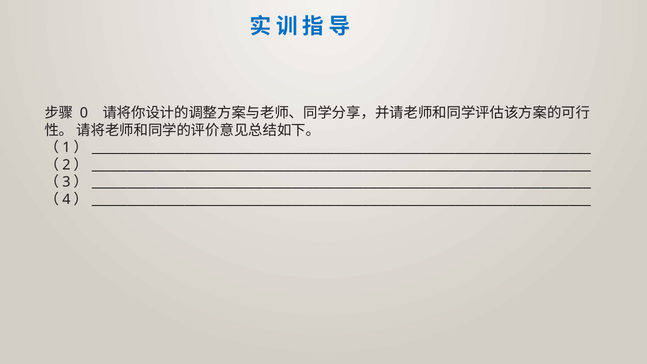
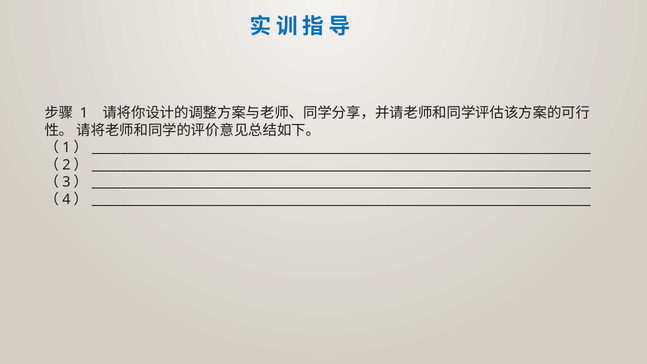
0: 0 -> 1 (84, 113)
